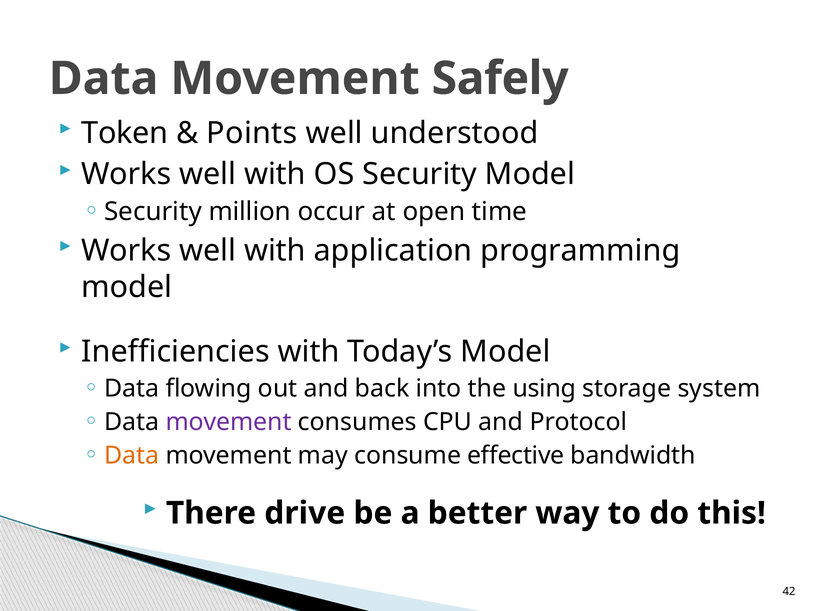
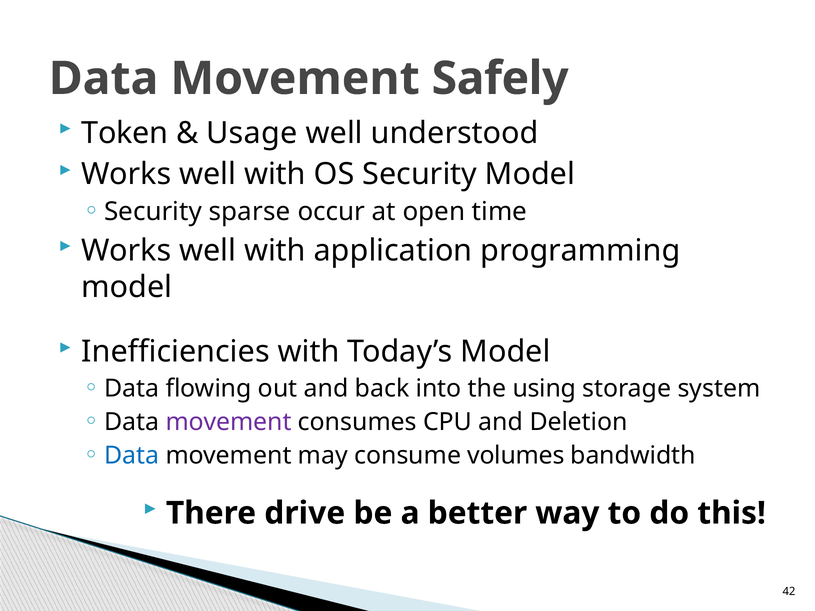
Points: Points -> Usage (252, 133)
million: million -> sparse (250, 212)
Protocol: Protocol -> Deletion (578, 422)
Data colour: orange -> blue (132, 456)
effective: effective -> volumes (516, 456)
